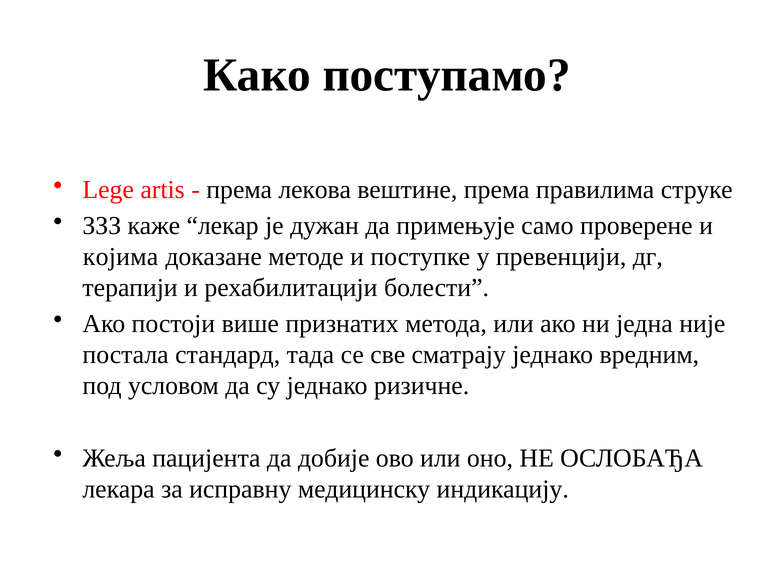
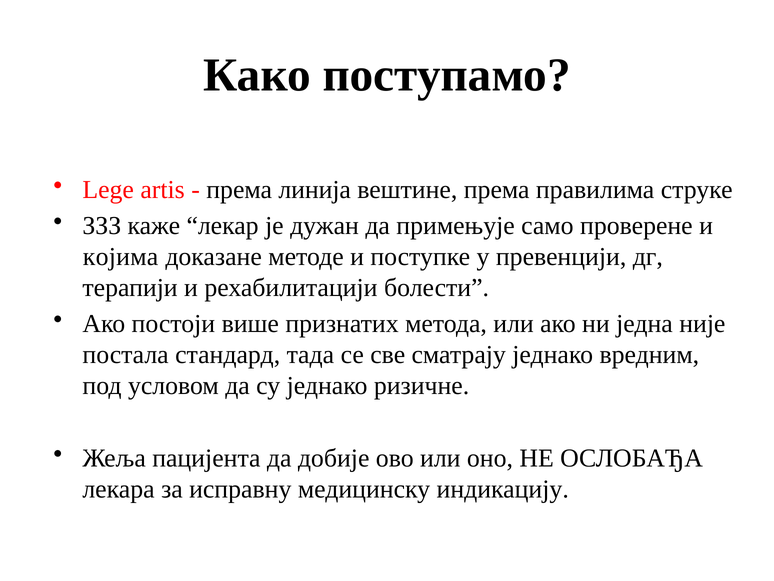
лекова: лекова -> линија (315, 190)
